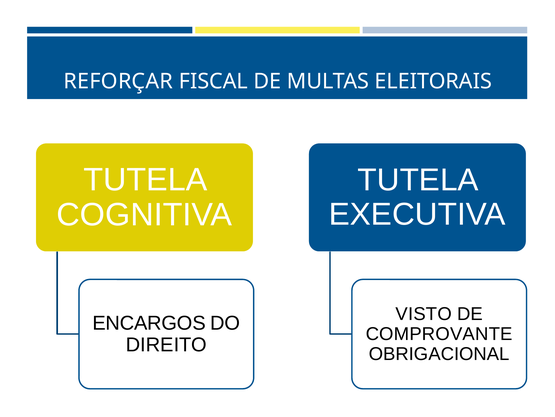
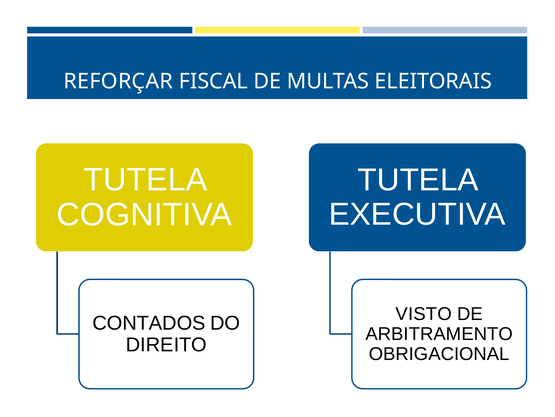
ENCARGOS: ENCARGOS -> CONTADOS (149, 323)
COMPROVANTE: COMPROVANTE -> ARBITRAMENTO (439, 333)
